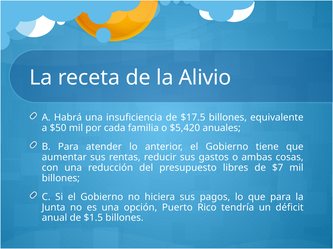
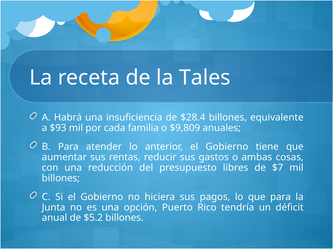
Alivio: Alivio -> Tales (205, 78)
$17.5: $17.5 -> $28.4 (193, 118)
$50: $50 -> $93 (58, 128)
$5,420: $5,420 -> $9,809 (185, 128)
$1.5: $1.5 -> $5.2 (93, 218)
